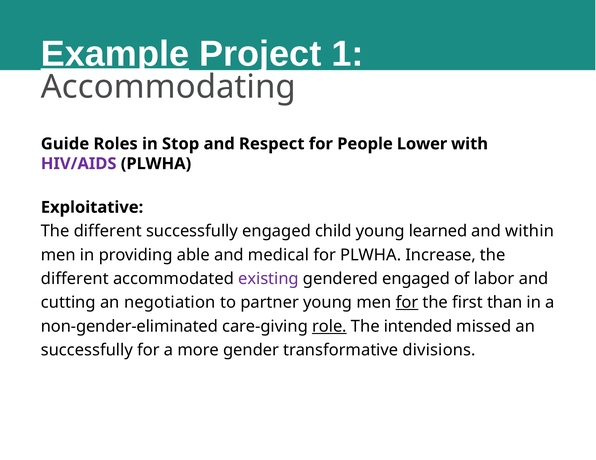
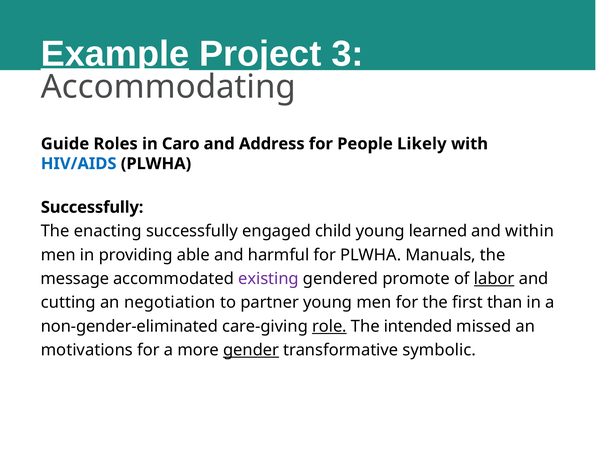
1: 1 -> 3 (347, 54)
Stop: Stop -> Caro (181, 144)
Respect: Respect -> Address (272, 144)
Lower: Lower -> Likely (422, 144)
HIV/AIDS colour: purple -> blue (79, 164)
Exploitative: Exploitative -> Successfully (92, 208)
different: different -> enacting (108, 231)
medical: medical -> harmful (279, 255)
Increase: Increase -> Manuals (441, 255)
different: different -> message (75, 279)
gendered engaged: engaged -> promote (416, 279)
labor underline: none -> present (494, 279)
for underline: present -> none (407, 303)
successfully: successfully -> motivations (87, 351)
gender underline: none -> present (251, 351)
divisions: divisions -> symbolic (439, 351)
